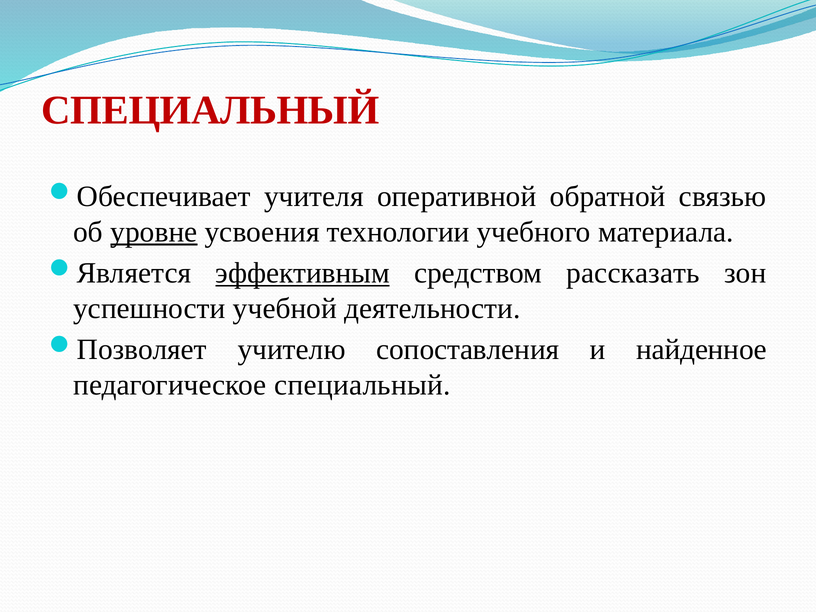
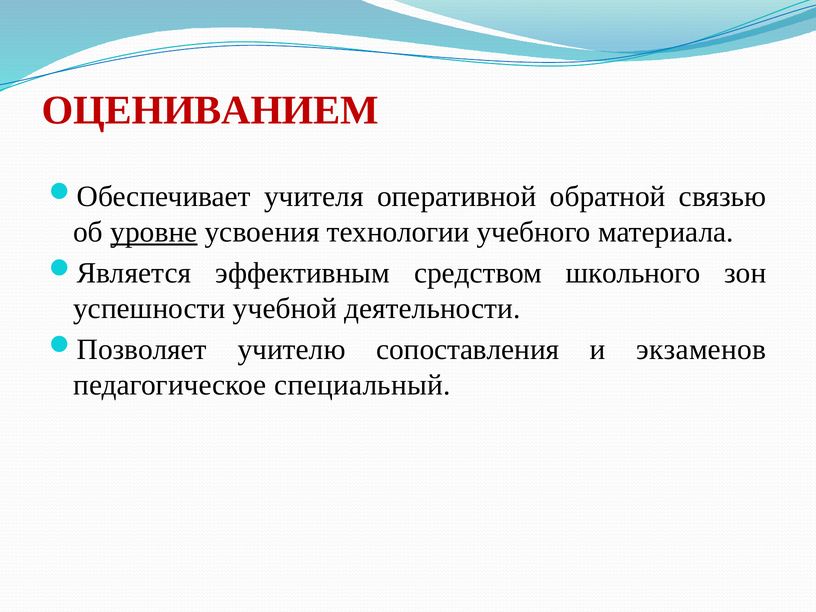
СПЕЦИАЛЬНЫЙ: СПЕЦИАЛЬНЫЙ -> ОЦЕНИВАНИЕМ (210, 110)
эффективным underline: present -> none (303, 273)
рассказать: рассказать -> школьного (633, 273)
найденное: найденное -> экзаменов (701, 350)
